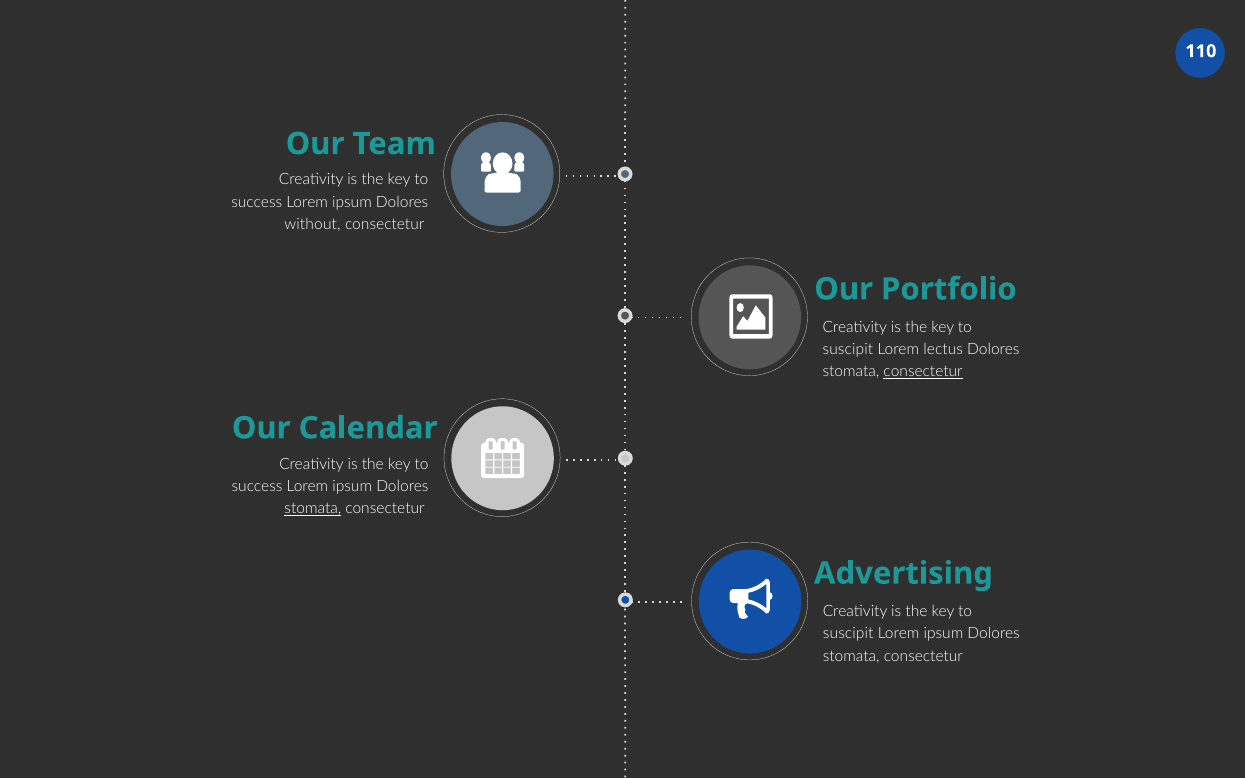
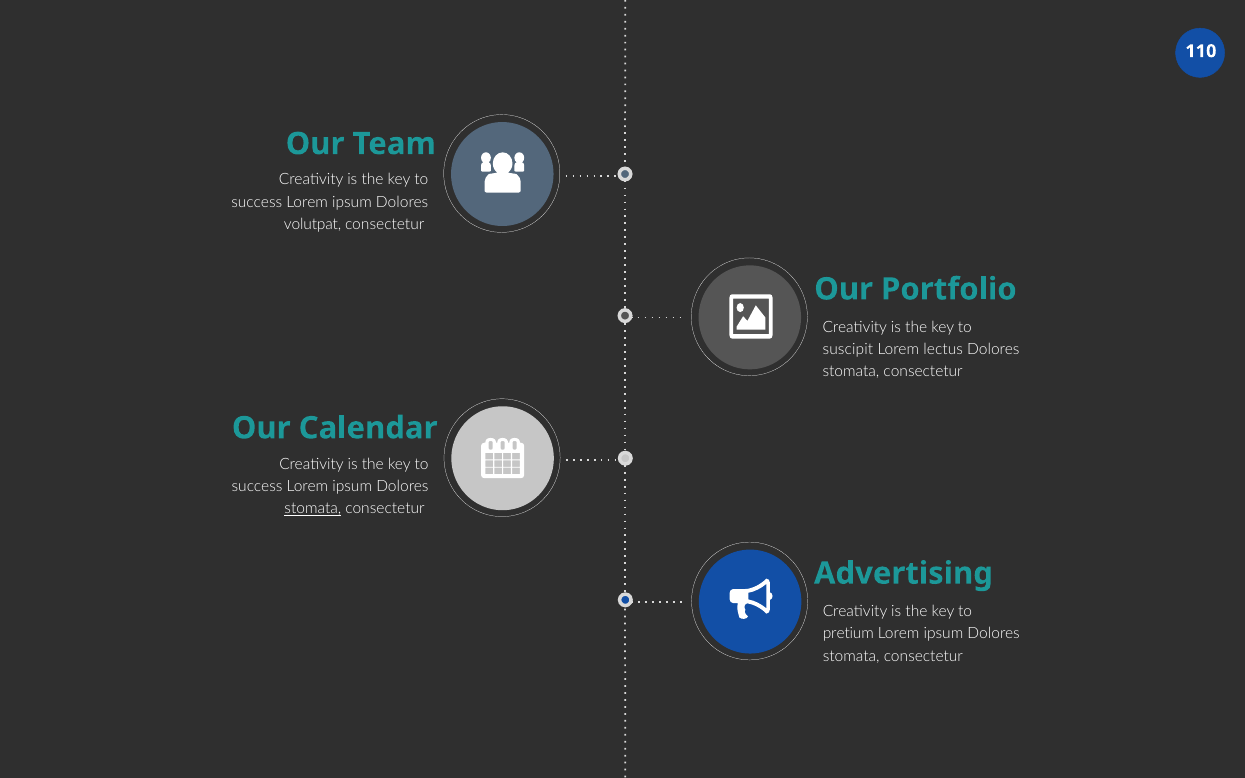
without: without -> volutpat (313, 225)
consectetur underline: present -> none (923, 372)
suscipit: suscipit -> pretium (848, 634)
